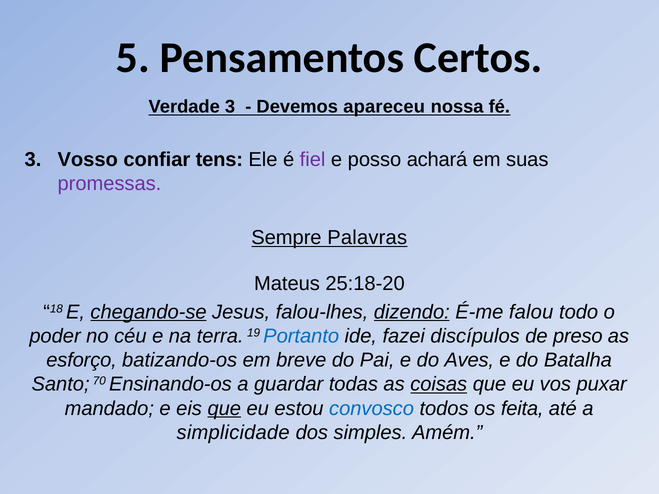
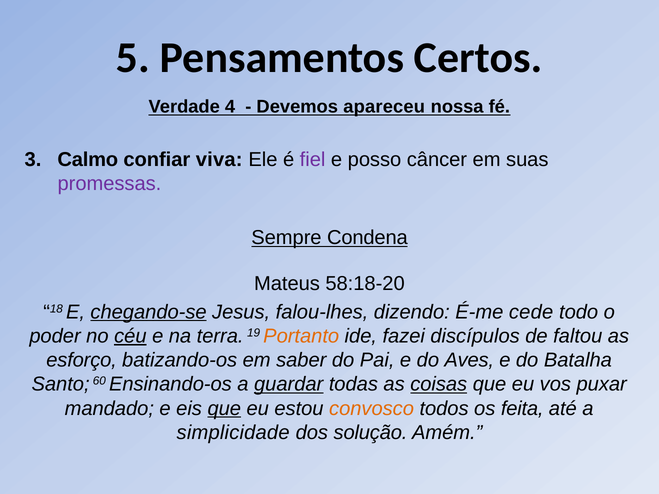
Verdade 3: 3 -> 4 (230, 107)
Vosso: Vosso -> Calmo (88, 160)
tens: tens -> viva (219, 160)
achará: achará -> câncer (437, 160)
Palavras: Palavras -> Condena (367, 238)
25:18-20: 25:18-20 -> 58:18-20 (365, 284)
dizendo underline: present -> none (412, 312)
falou: falou -> cede (531, 312)
céu underline: none -> present (130, 336)
Portanto colour: blue -> orange (301, 336)
preso: preso -> faltou (578, 336)
breve: breve -> saber (301, 360)
70: 70 -> 60 (99, 381)
guardar underline: none -> present (289, 385)
convosco colour: blue -> orange (372, 409)
simples: simples -> solução (370, 433)
